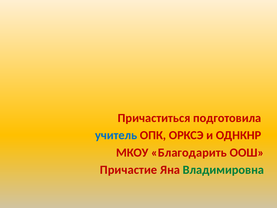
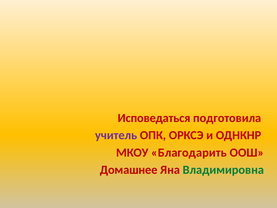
Причаститься: Причаститься -> Исповедаться (154, 118)
учитель colour: blue -> purple (116, 135)
Причастие: Причастие -> Домашнее (129, 170)
